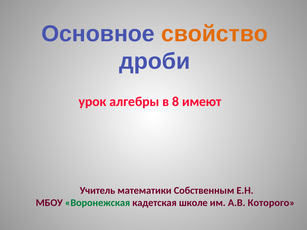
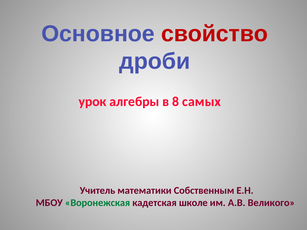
свойство colour: orange -> red (215, 34)
имеют: имеют -> самых (202, 102)
Которого: Которого -> Великого (271, 203)
